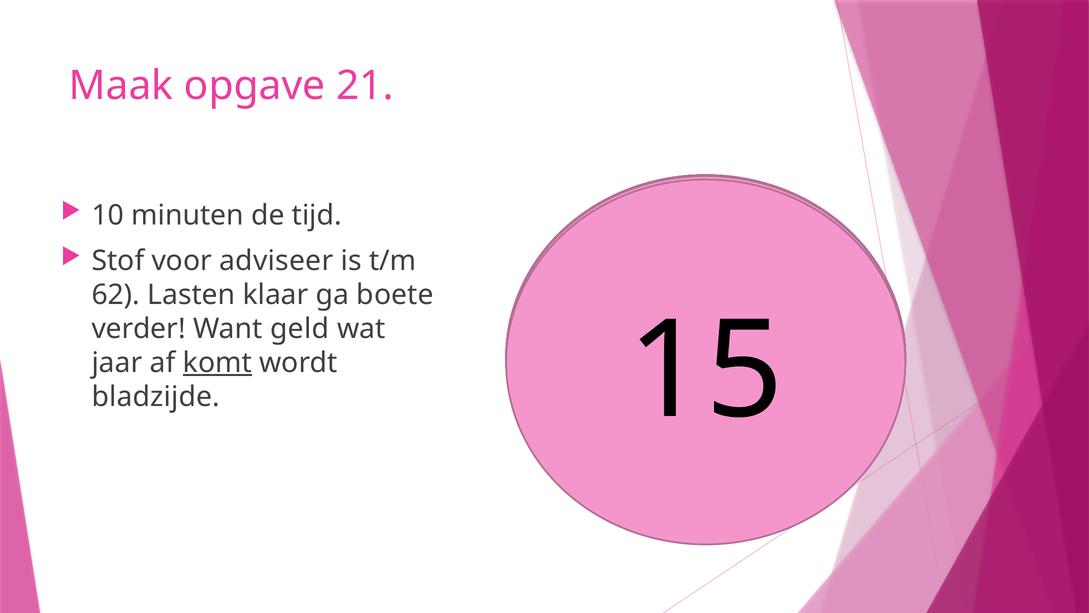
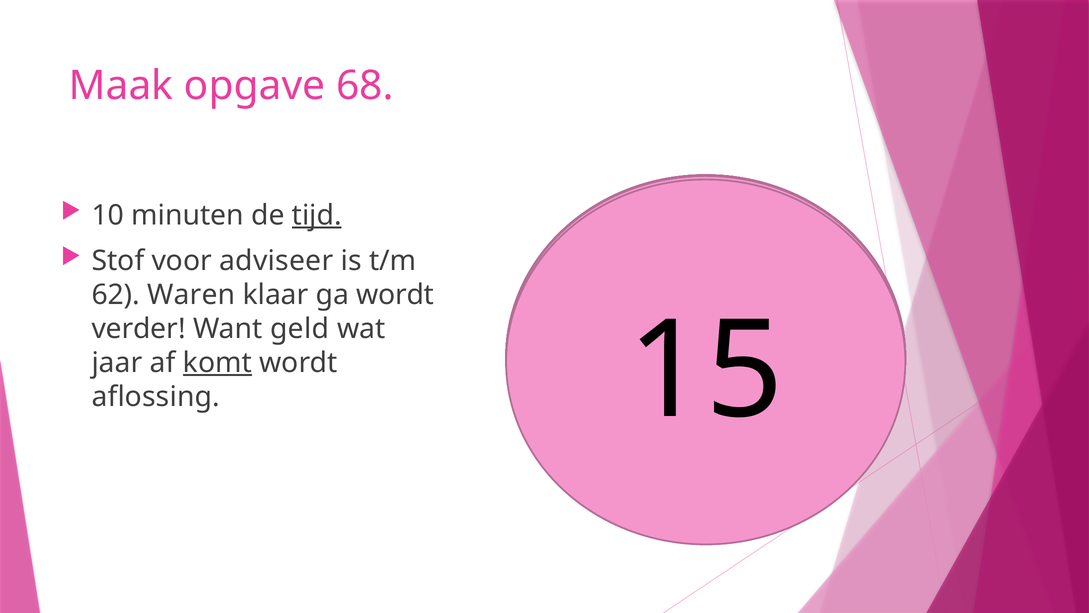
21: 21 -> 68 (365, 86)
tijd underline: none -> present (317, 215)
Lasten: Lasten -> Waren (191, 294)
ga boete: boete -> wordt (395, 294)
bladzijde: bladzijde -> aflossing (156, 396)
